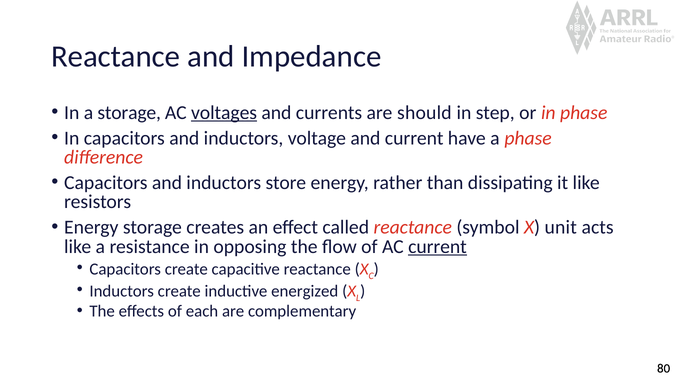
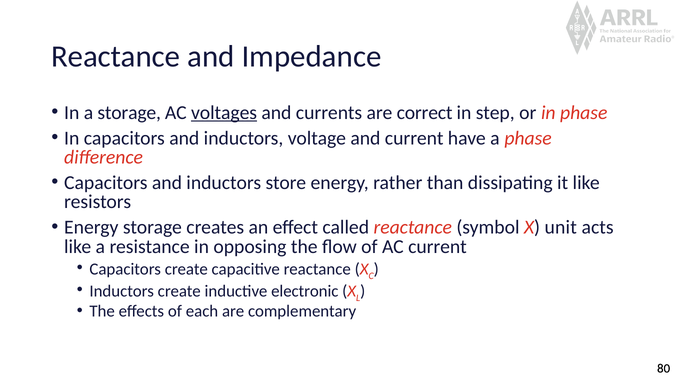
should: should -> correct (425, 112)
current underline: present -> none (437, 246)
energized: energized -> electronic (305, 291)
